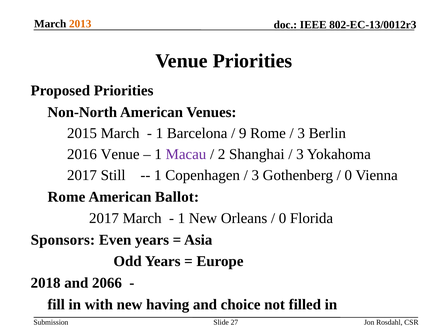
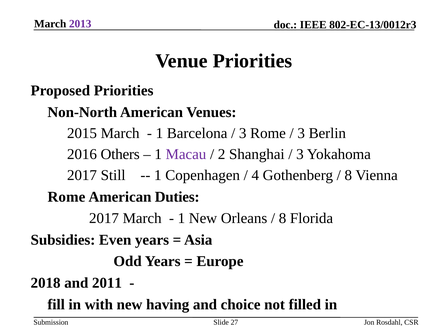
2013 colour: orange -> purple (80, 24)
9: 9 -> 3 (243, 133)
2016 Venue: Venue -> Others (120, 154)
3: 3 -> 4 (255, 175)
0: 0 -> 8 (348, 175)
Ballot: Ballot -> Duties (177, 197)
0: 0 -> 8 (283, 218)
Sponsors: Sponsors -> Subsidies (63, 240)
2066: 2066 -> 2011 (107, 283)
